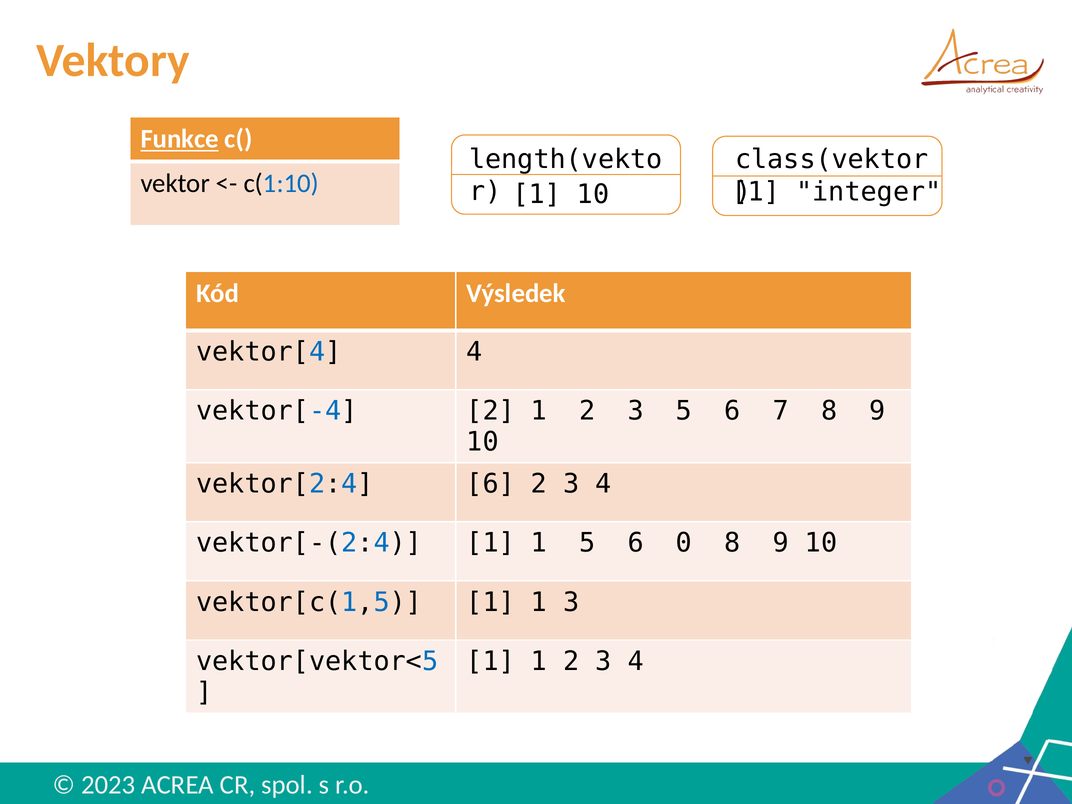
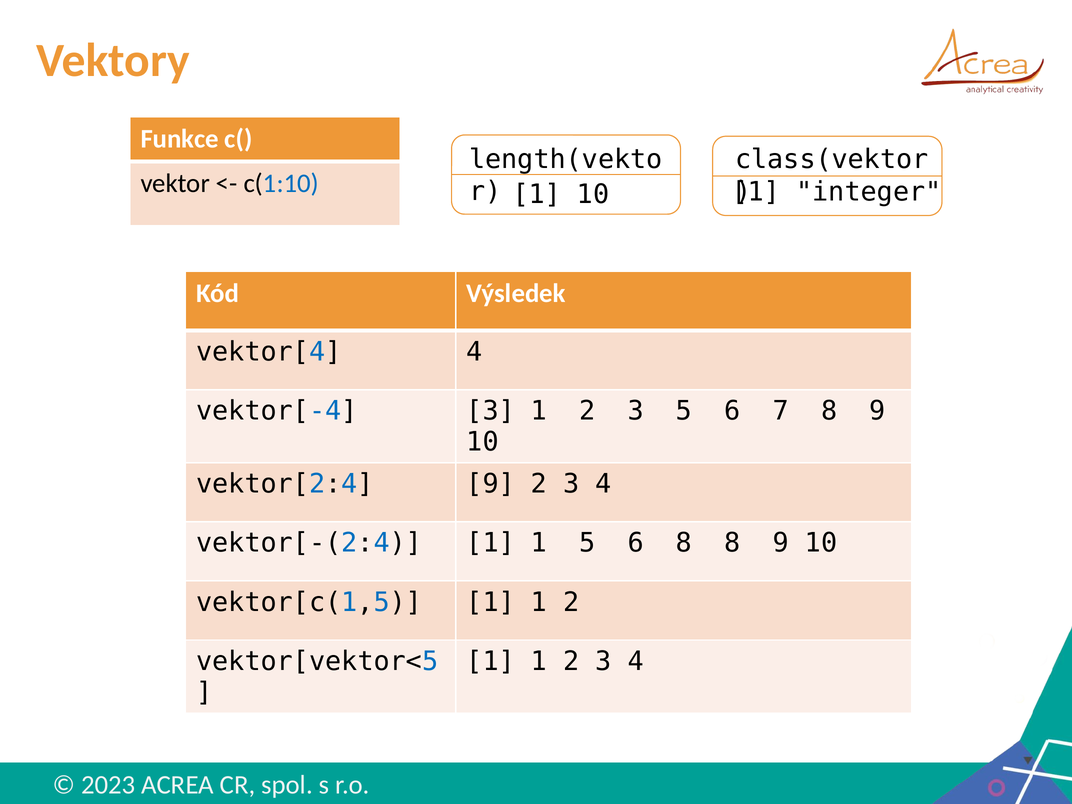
Funkce underline: present -> none (180, 139)
vektor[-4 2: 2 -> 3 (491, 411)
vektor[2:4 6: 6 -> 9 (491, 484)
6 0: 0 -> 8 (684, 543)
vektor[c(1,5 1 1 3: 3 -> 2 (571, 602)
